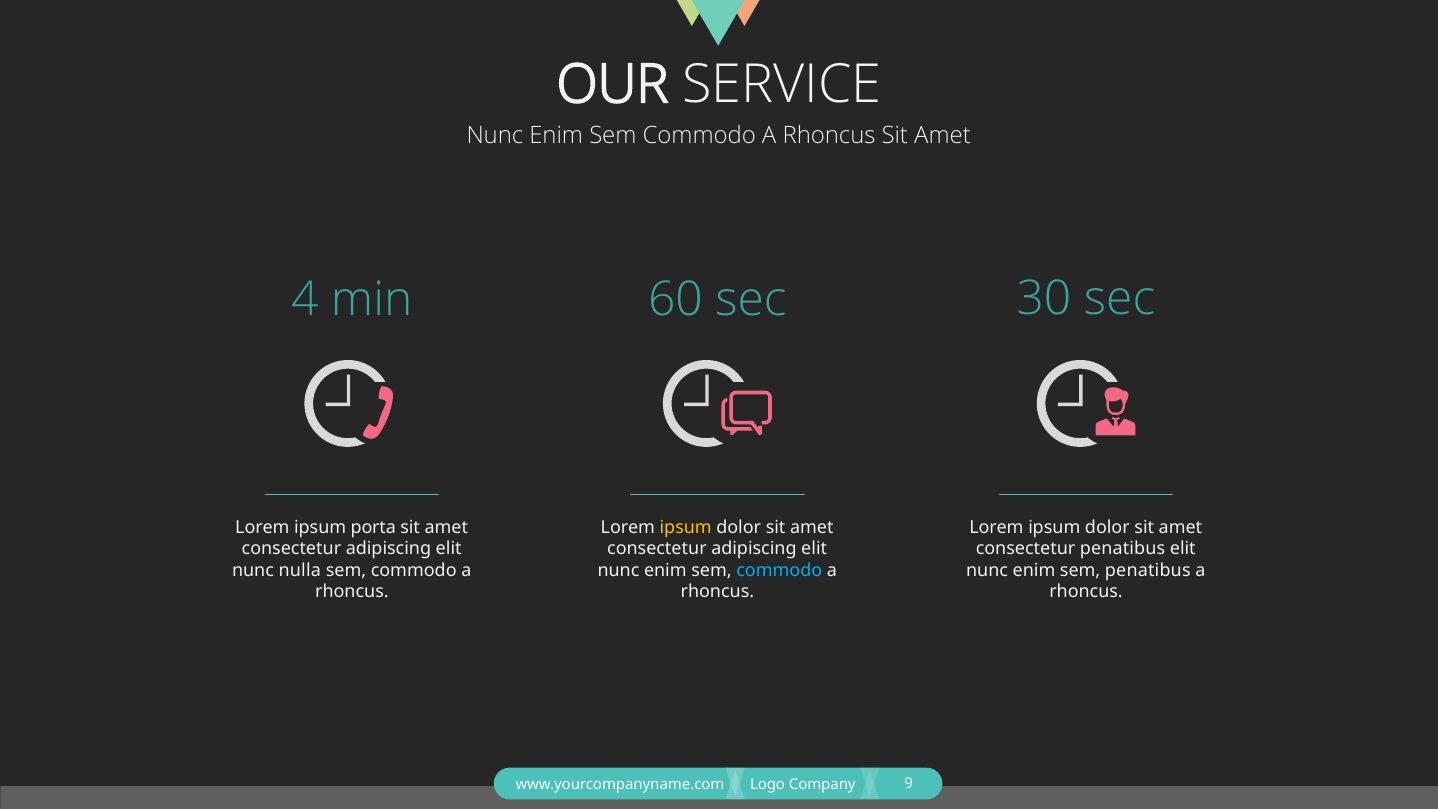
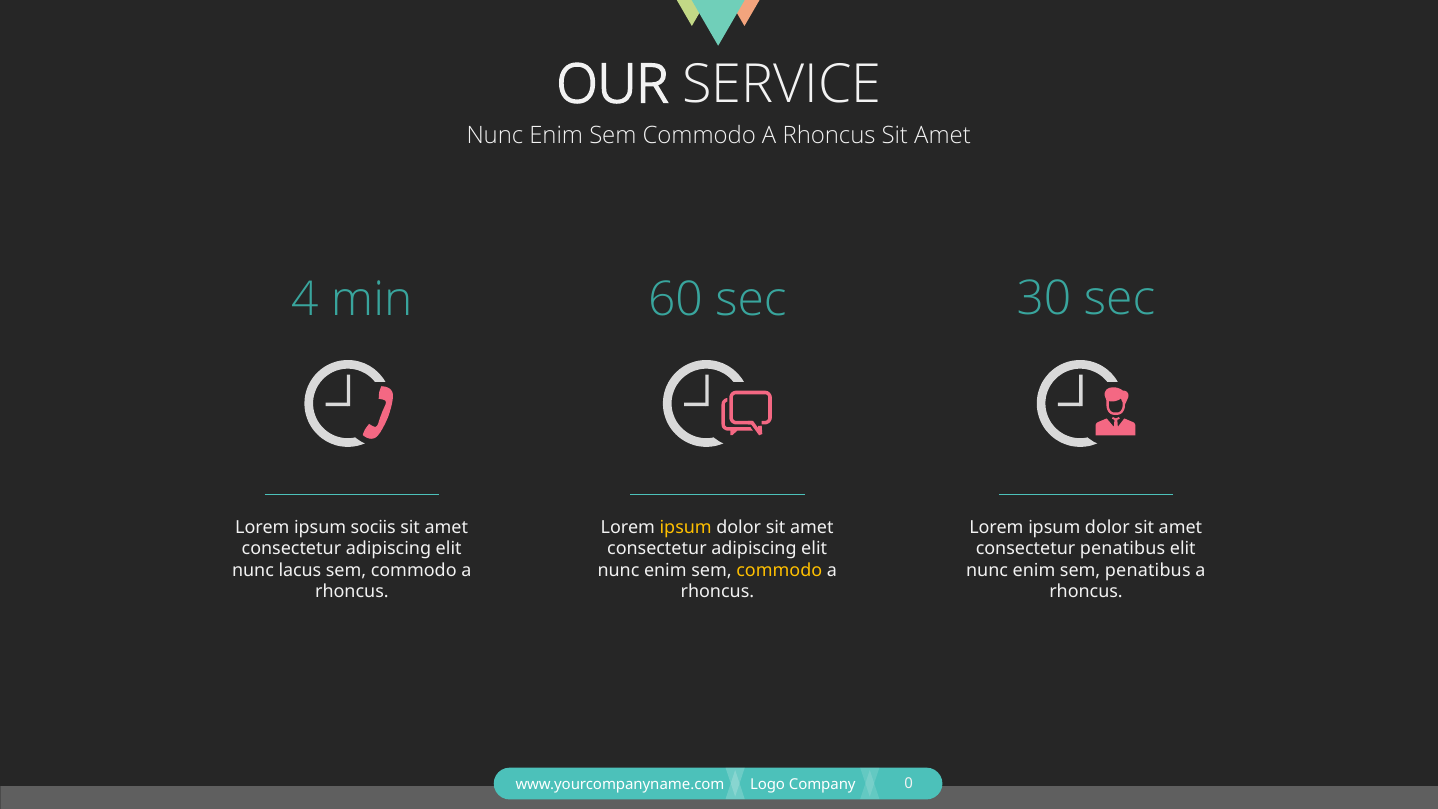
porta: porta -> sociis (373, 527)
nulla: nulla -> lacus (300, 570)
commodo colour: light blue -> yellow (779, 570)
9: 9 -> 0 (909, 783)
